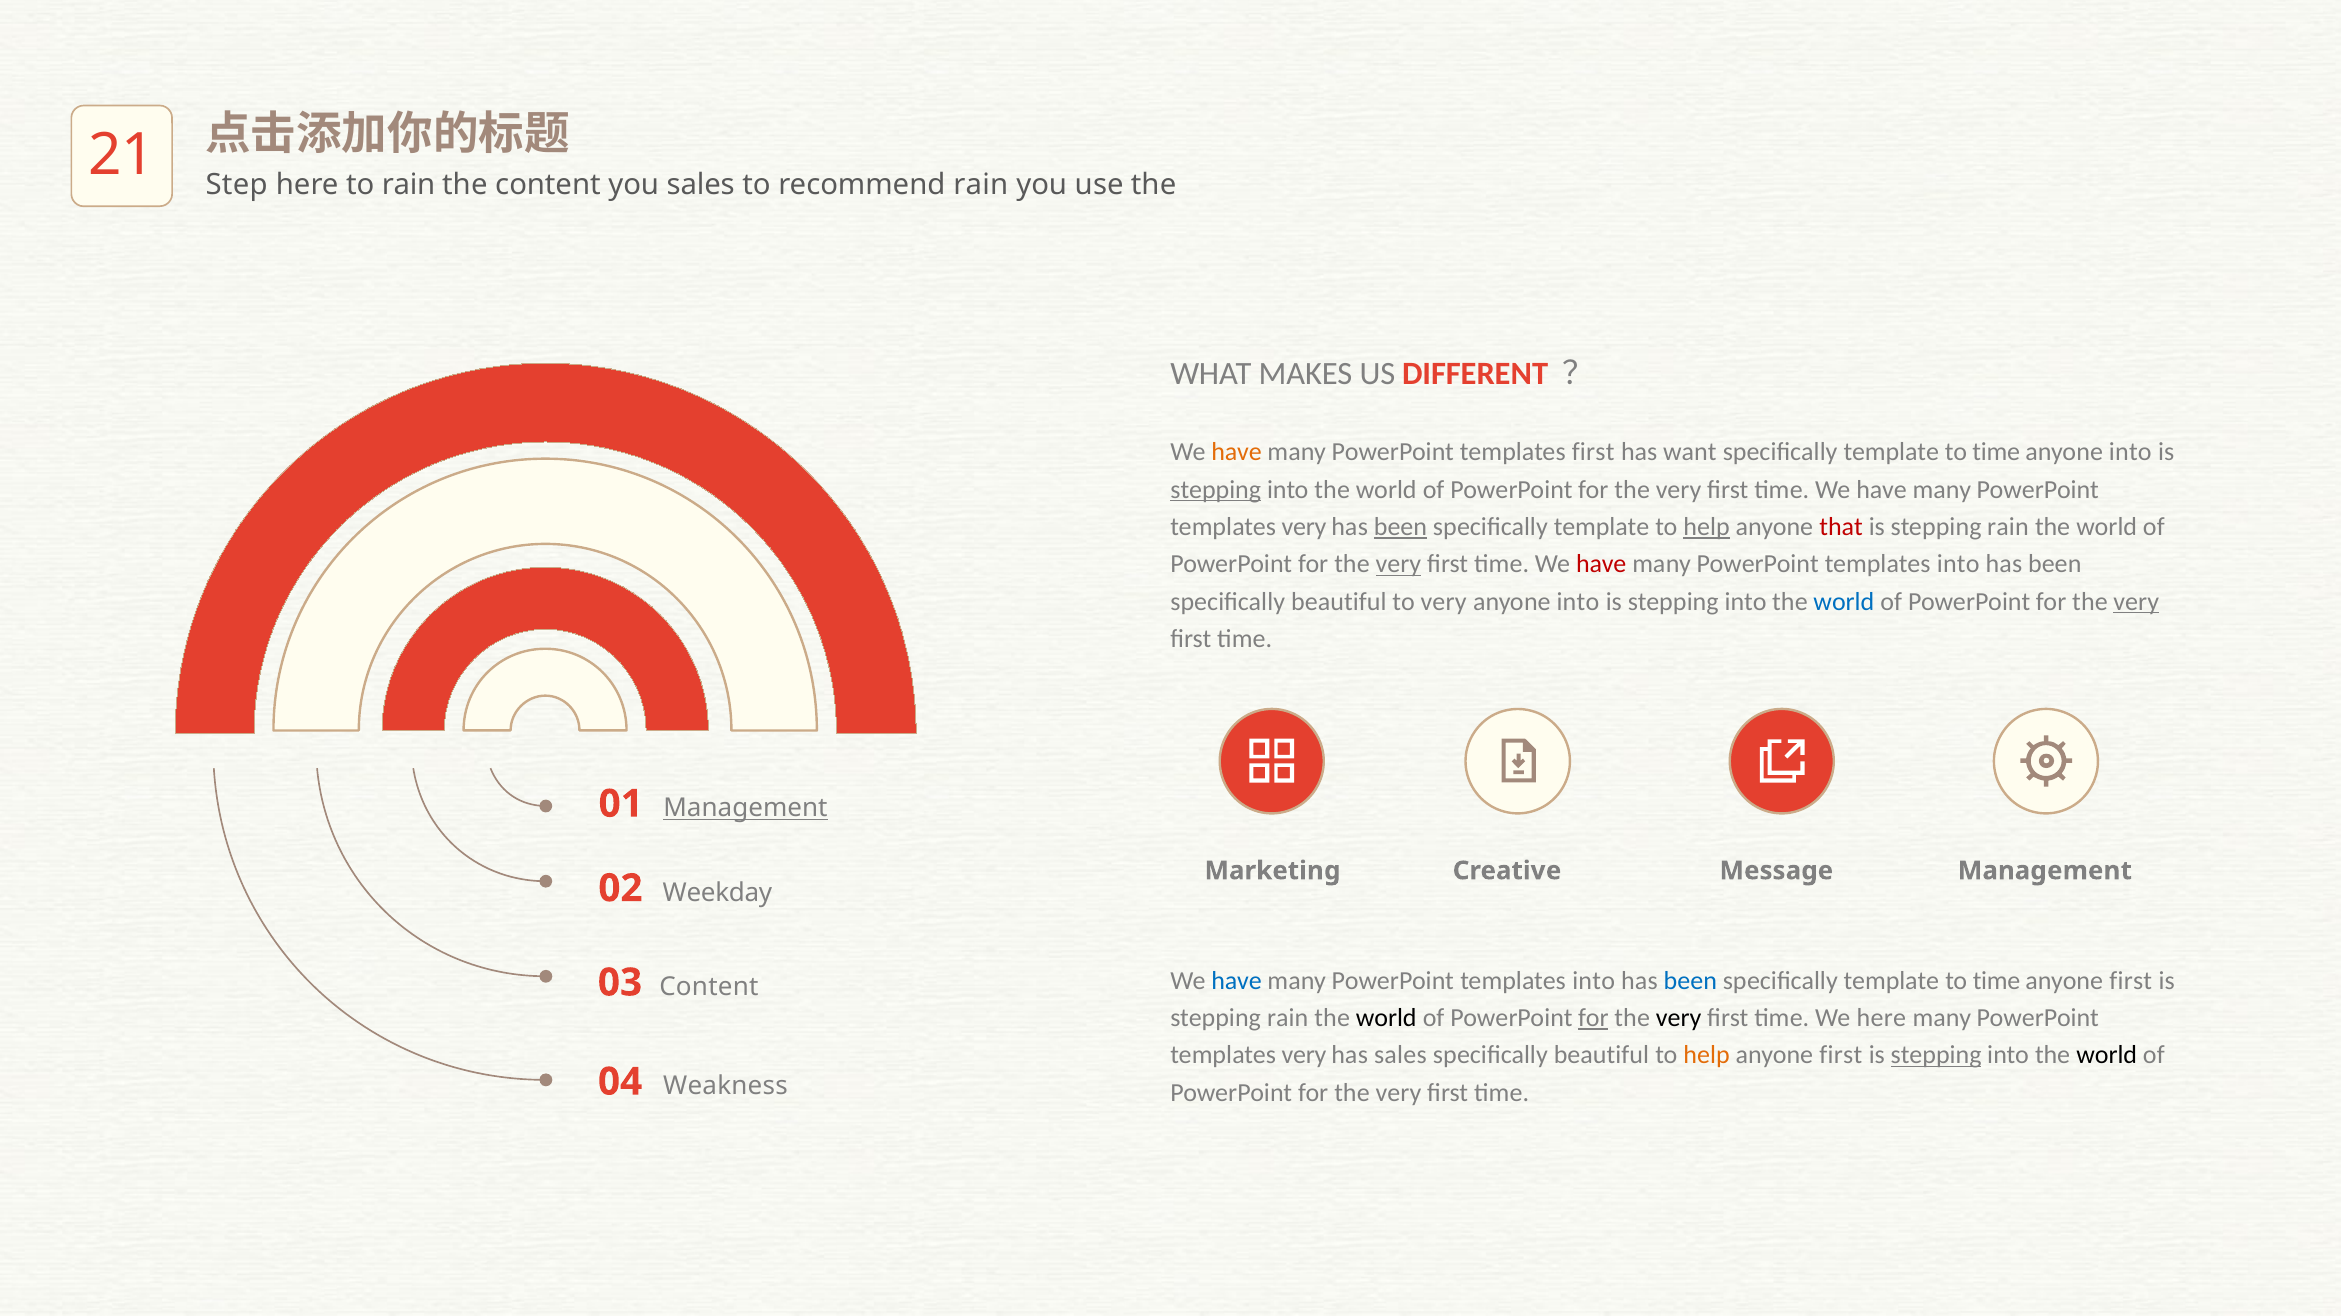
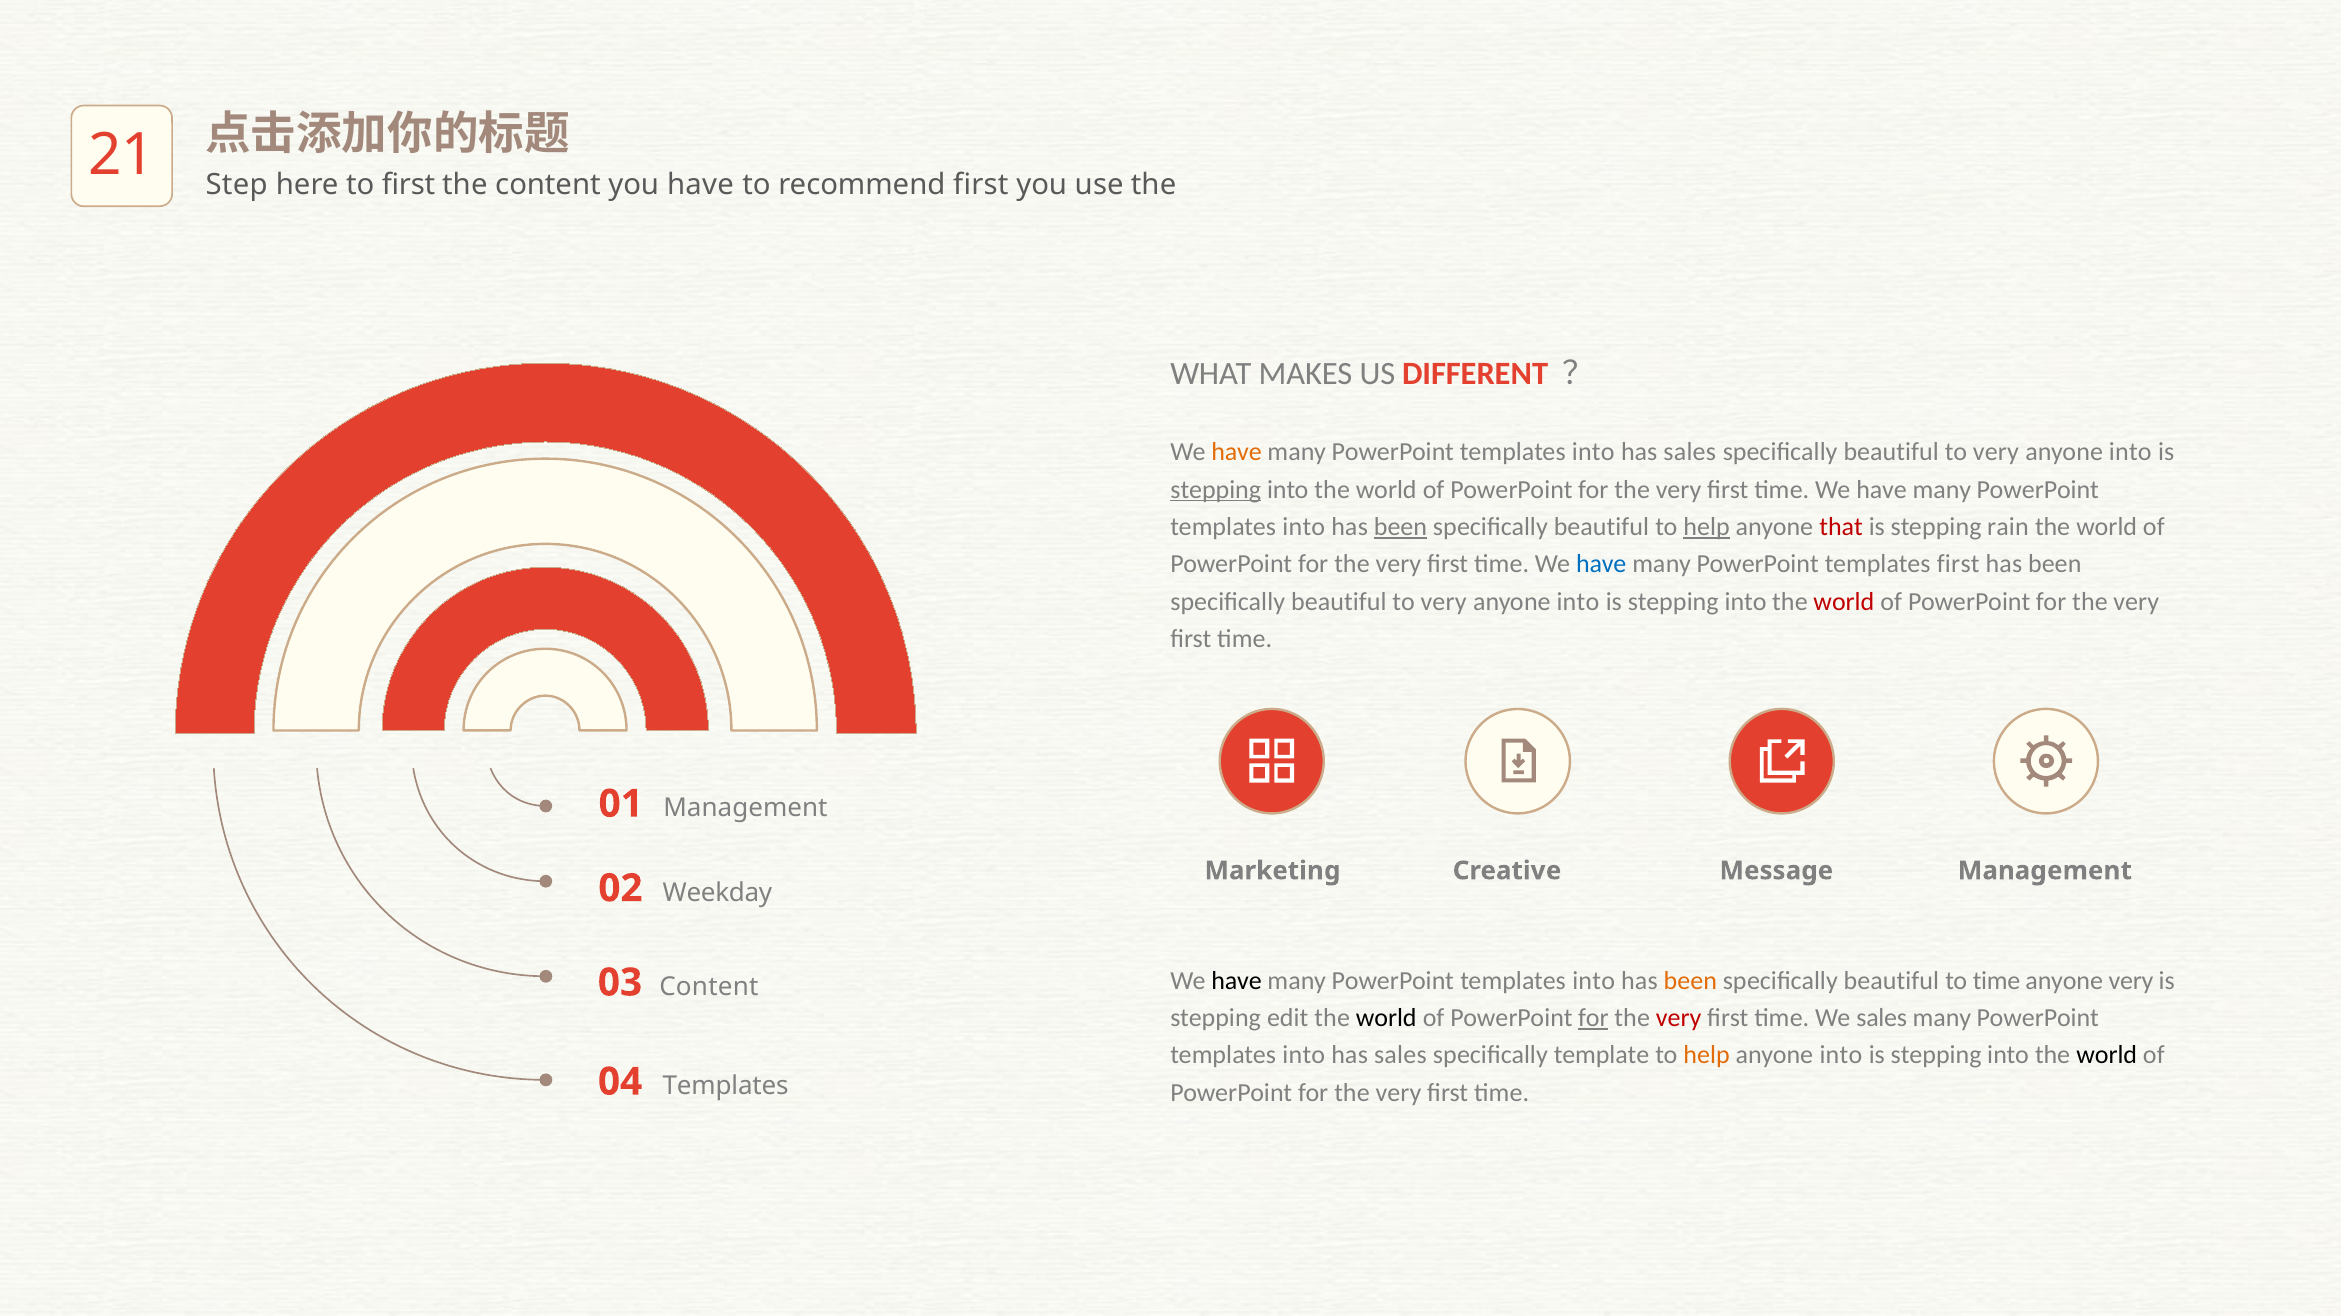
to rain: rain -> first (409, 185)
you sales: sales -> have (700, 185)
recommend rain: rain -> first (981, 185)
first: first -> into (1593, 452)
want: want -> sales (1690, 452)
template: template -> beautiful (1891, 452)
time: time -> very (1996, 452)
very: very -> into (1304, 527)
template: template -> beautiful (1601, 527)
very underline: present -> none (1398, 564)
have colour: red -> blue (1601, 564)
into: into -> first (1958, 564)
world colour: blue -> red (1844, 602)
very underline: present -> none (2136, 602)
Management underline: present -> none (745, 808)
have colour: blue -> black (1237, 981)
been colour: blue -> orange (1690, 981)
template: template -> beautiful (1891, 981)
first: first -> very (2131, 981)
rain: rain -> edit (1288, 1018)
very colour: black -> red (1679, 1018)
We here: here -> sales (1882, 1018)
very: very -> into (1304, 1056)
beautiful: beautiful -> template (1602, 1056)
first: first -> into (1841, 1056)
stepping underline: present -> none (1936, 1056)
04 Weakness: Weakness -> Templates (726, 1086)
